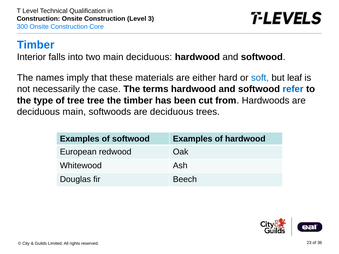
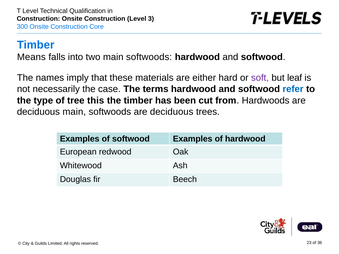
Interior: Interior -> Means (31, 57)
two main deciduous: deciduous -> softwoods (149, 57)
soft colour: blue -> purple (260, 78)
tree tree: tree -> this (96, 100)
